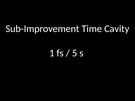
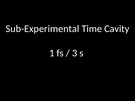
Sub-Improvement: Sub-Improvement -> Sub-Experimental (42, 29)
5: 5 -> 3 (75, 53)
